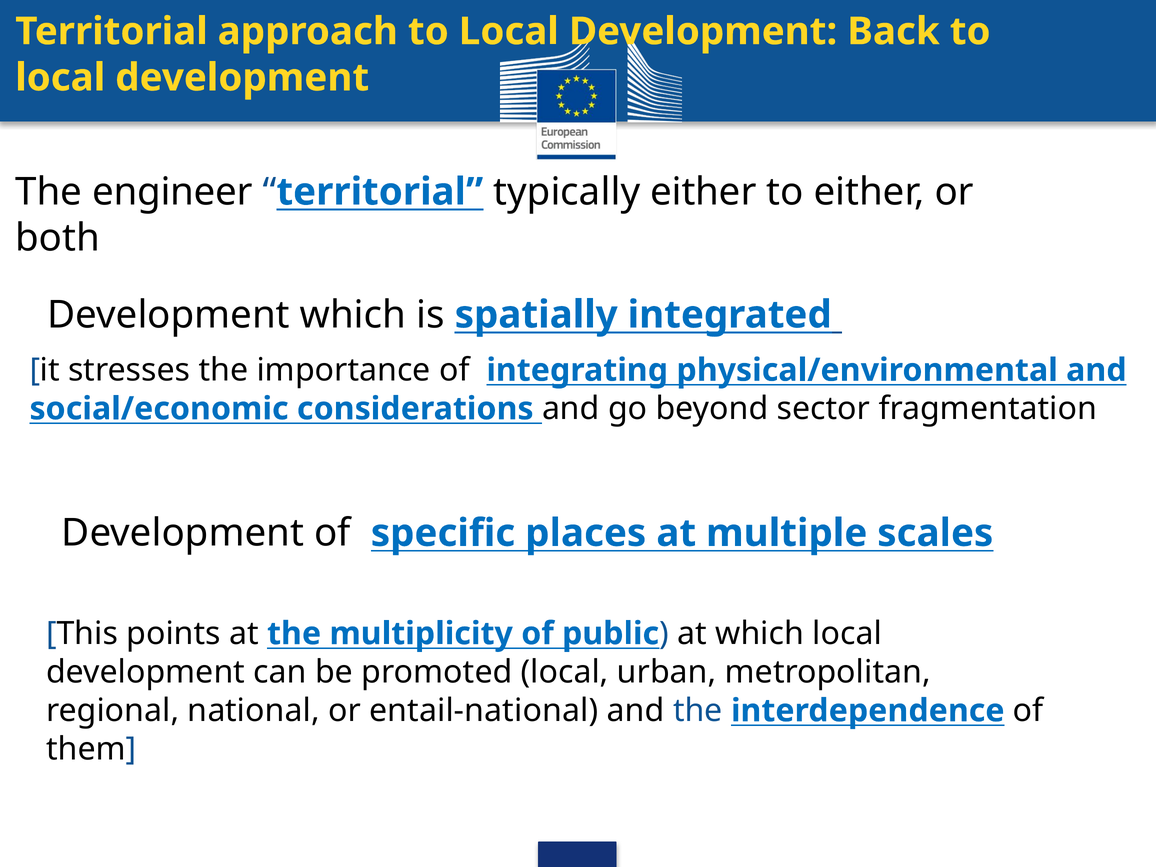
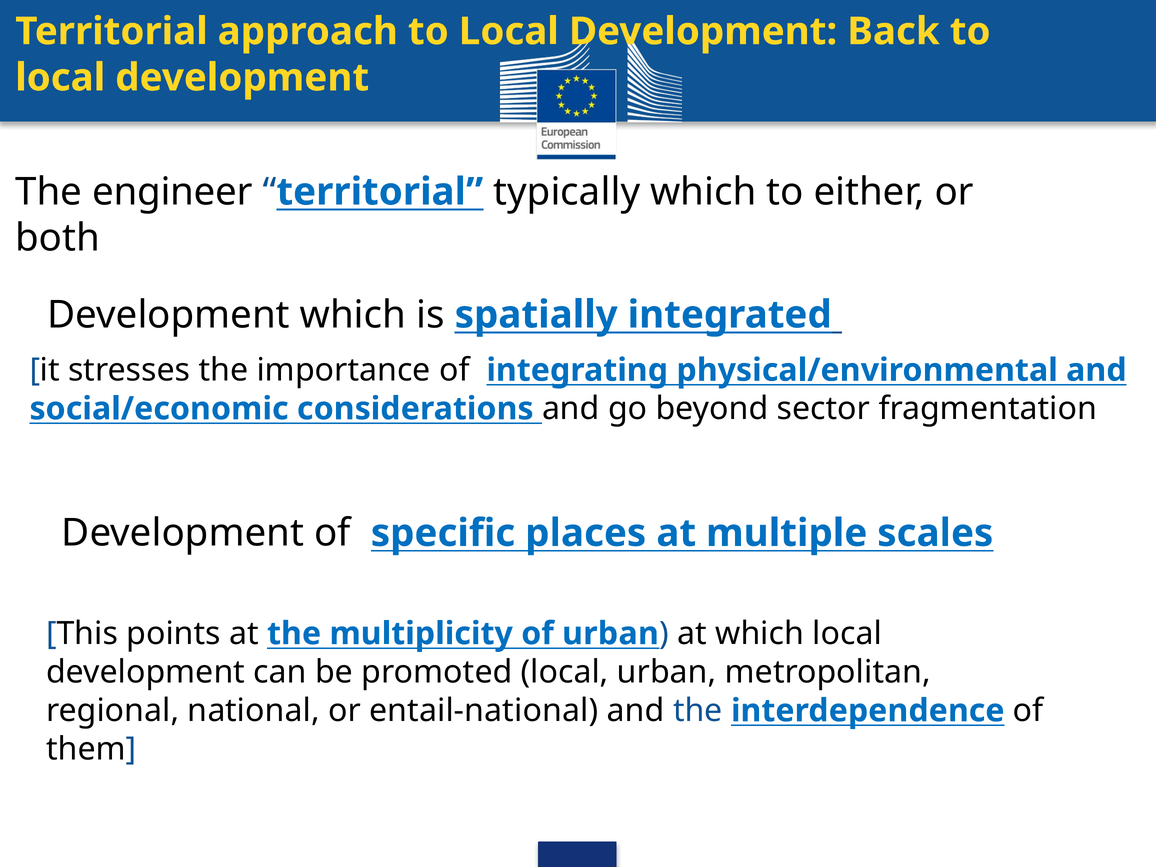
typically either: either -> which (703, 192)
of public: public -> urban (610, 634)
